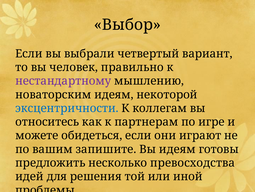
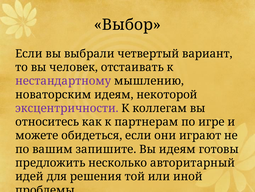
правильно: правильно -> отстаивать (132, 67)
эксцентричности colour: blue -> purple (67, 108)
превосходства: превосходства -> авторитарный (193, 162)
